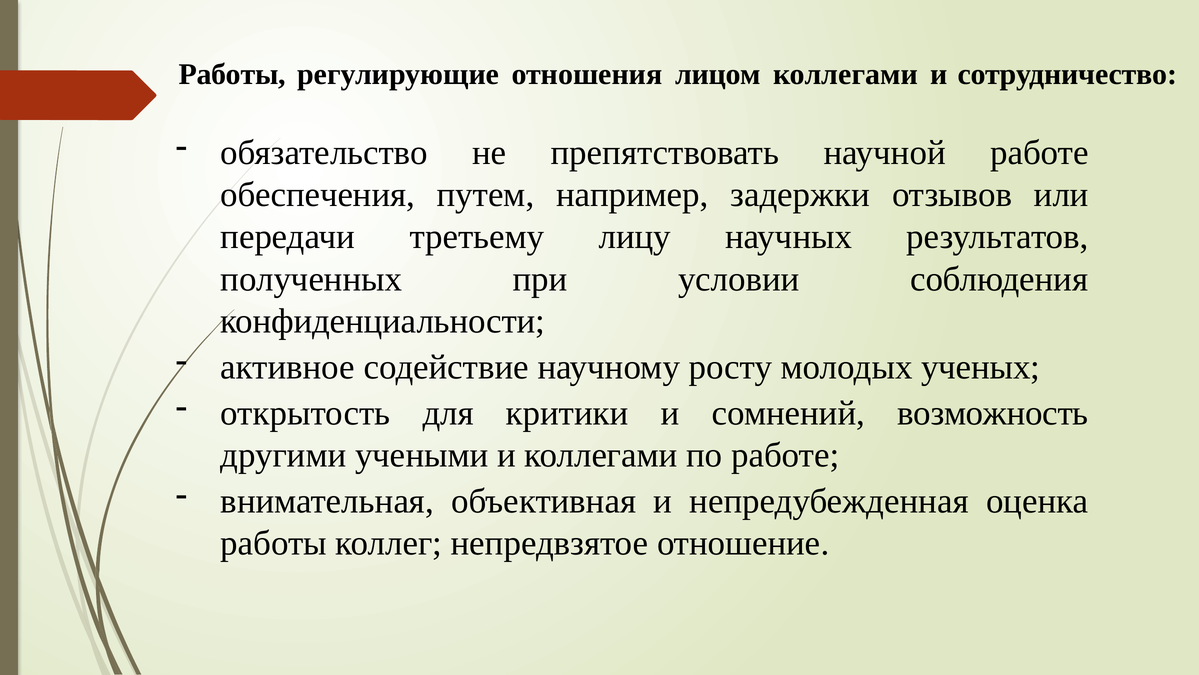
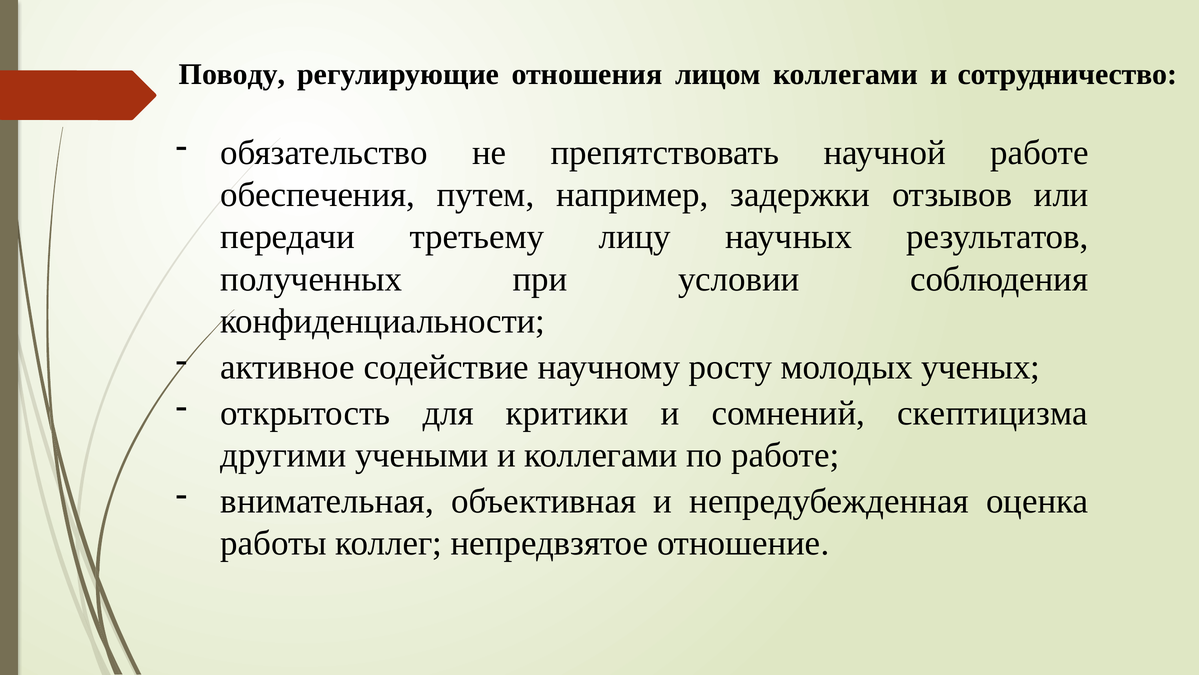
Работы: Работы -> Поводу (232, 74)
возможность: возможность -> скептицизма (993, 413)
